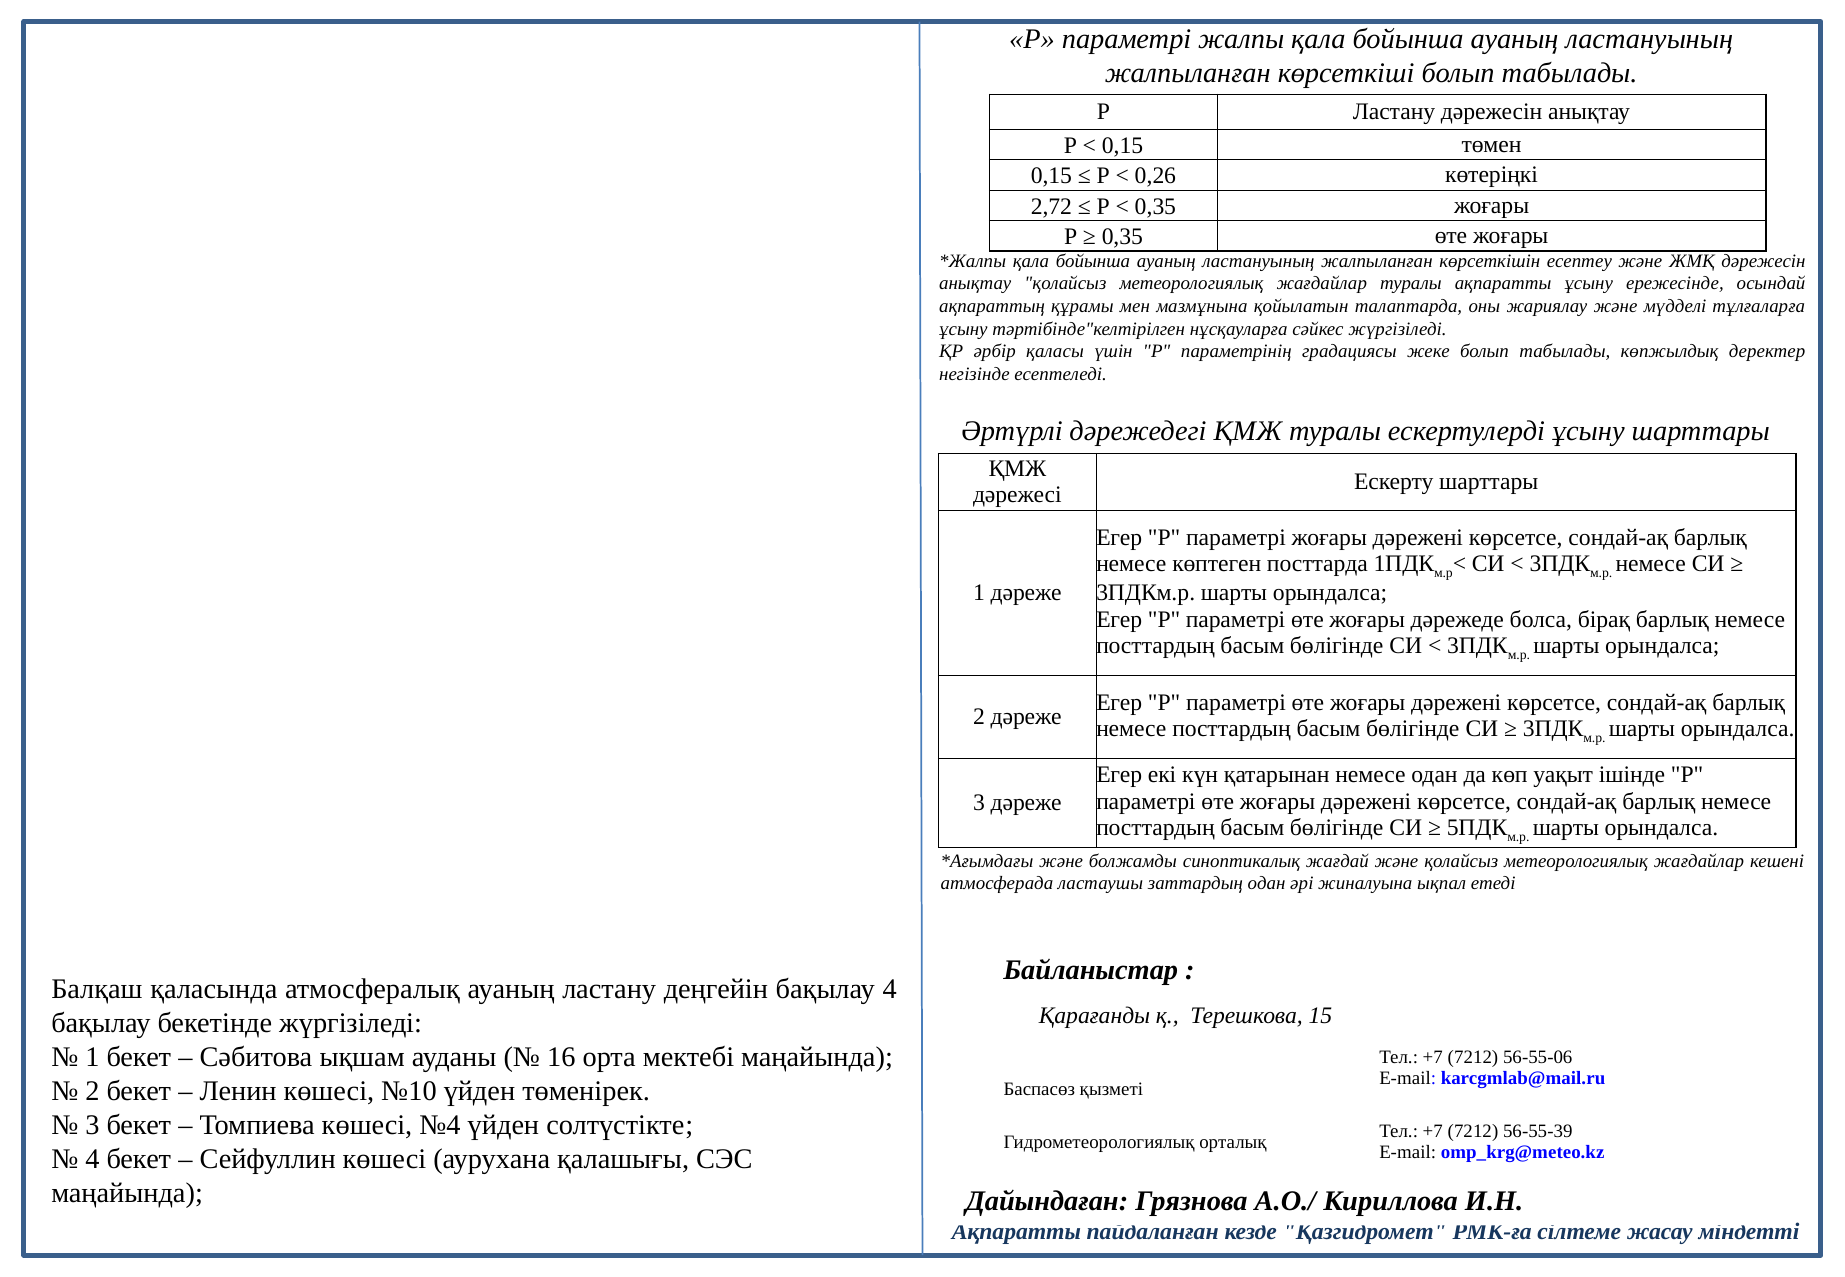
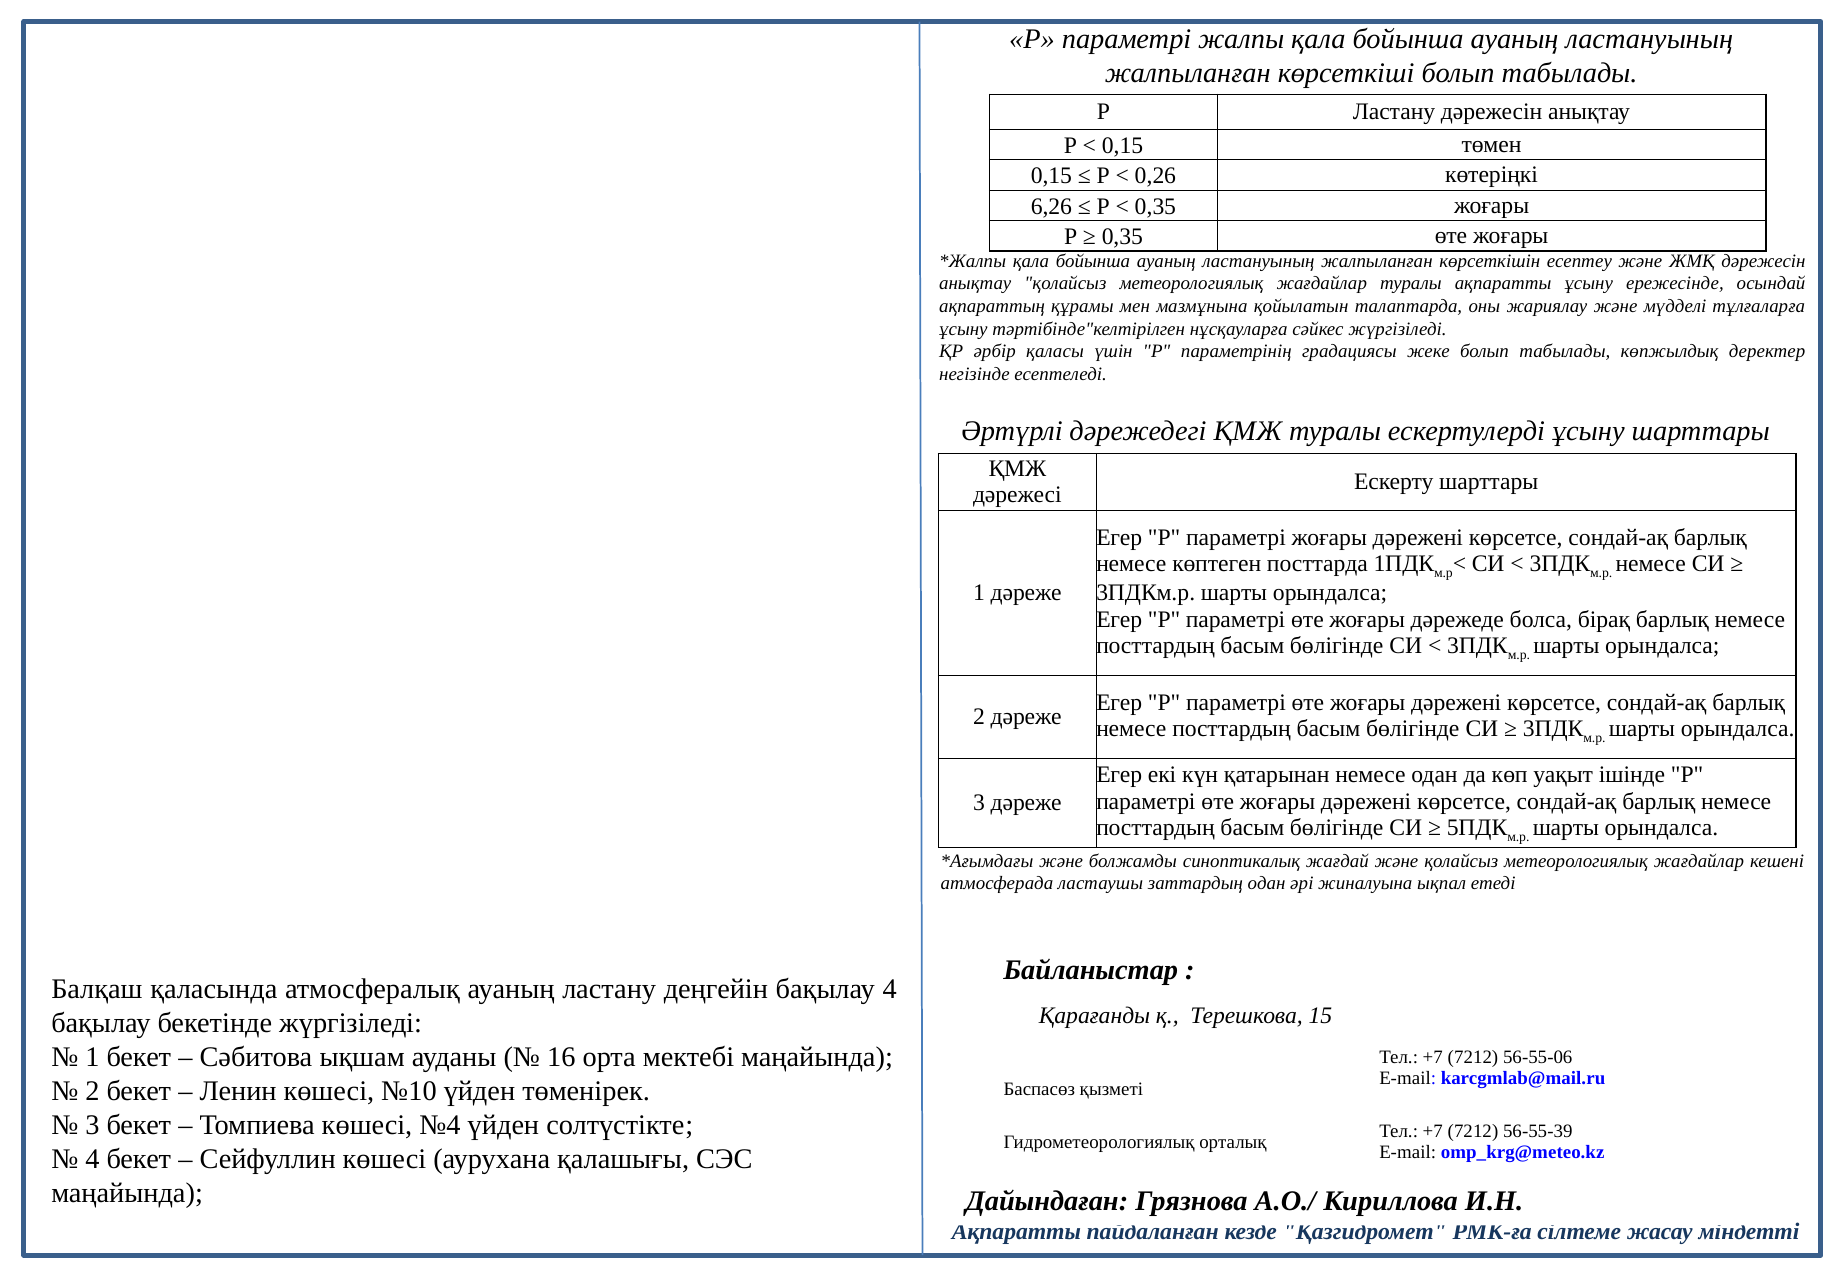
2,72: 2,72 -> 6,26 (1051, 206)
